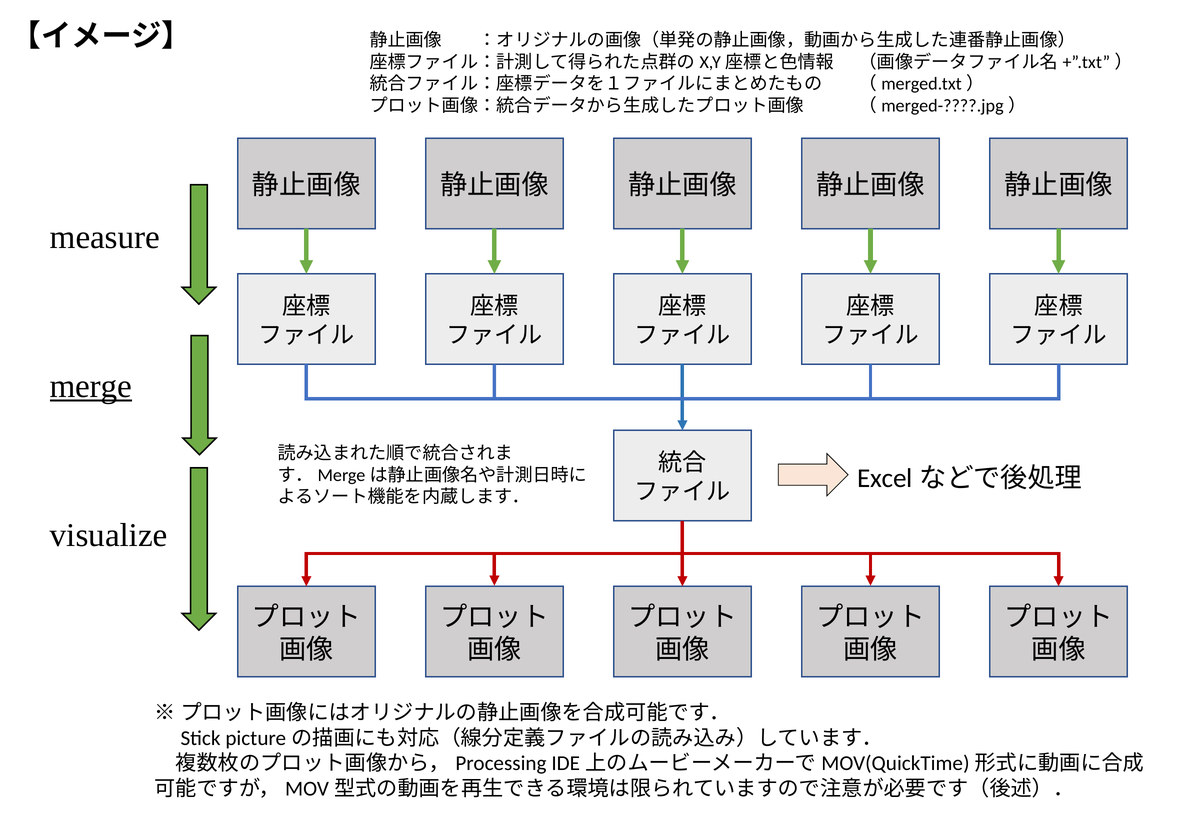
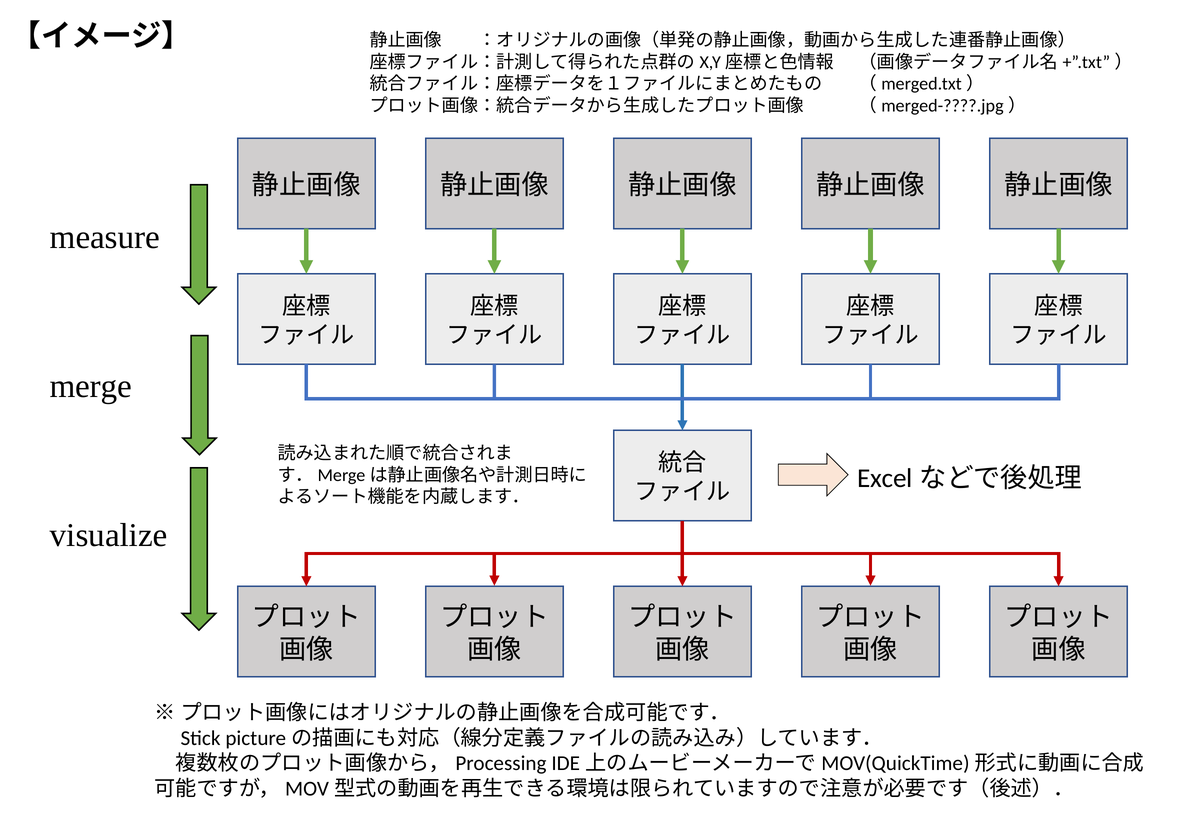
merge underline: present -> none (91, 386)
